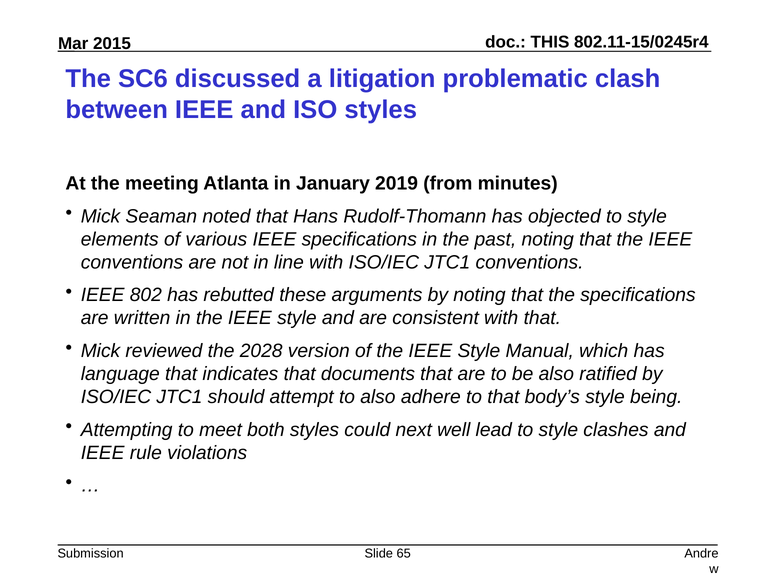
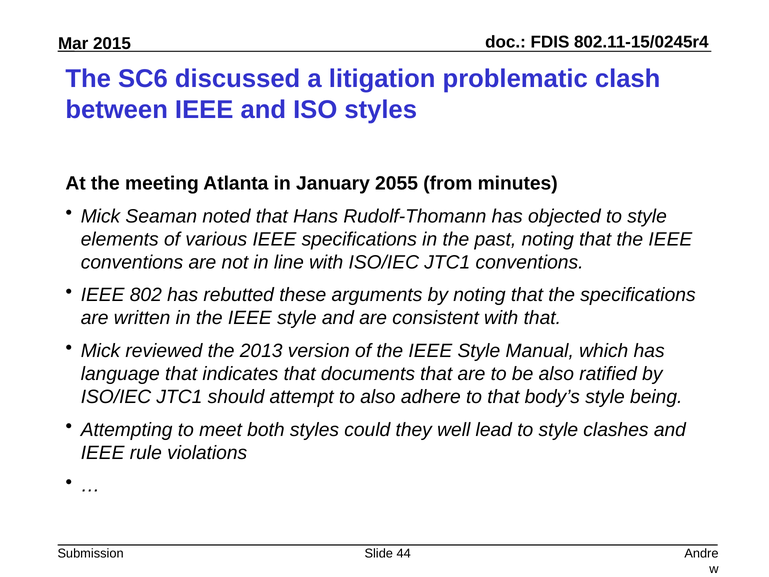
THIS: THIS -> FDIS (550, 42)
2019: 2019 -> 2055 (397, 183)
2028: 2028 -> 2013 (261, 351)
next: next -> they (414, 430)
65: 65 -> 44 (404, 553)
